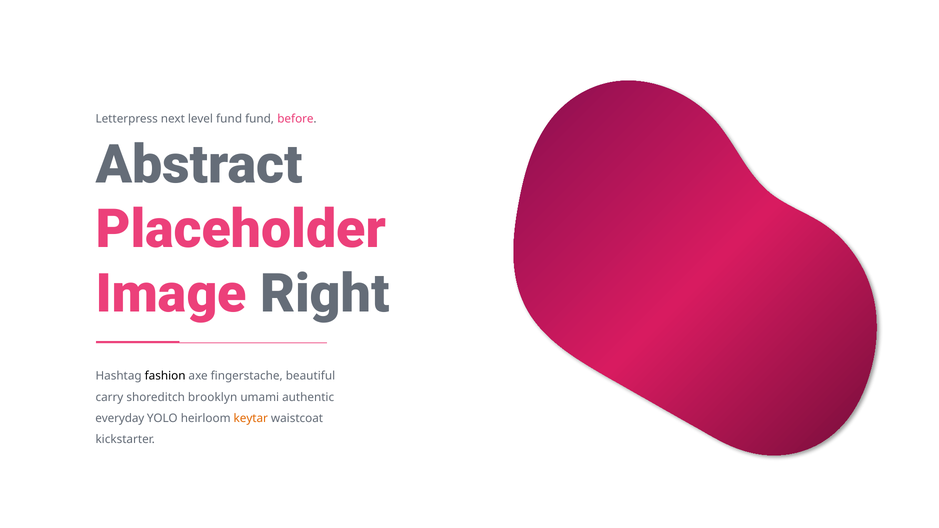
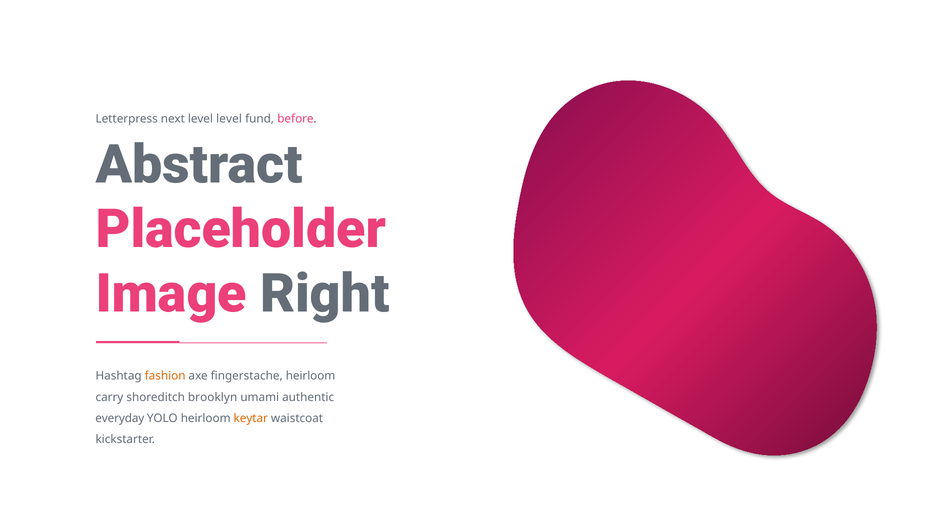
level fund: fund -> level (229, 119)
fashion colour: black -> orange (165, 376)
fingerstache beautiful: beautiful -> heirloom (311, 376)
